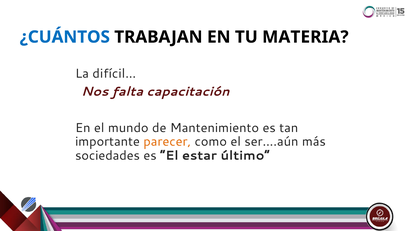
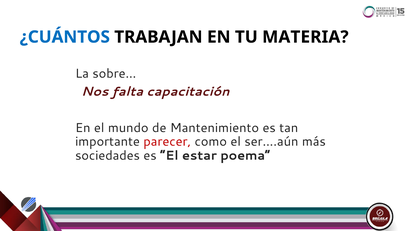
difícil…: difícil… -> sobre… (114, 74)
parecer colour: orange -> red (167, 142)
último: último -> poema (245, 156)
